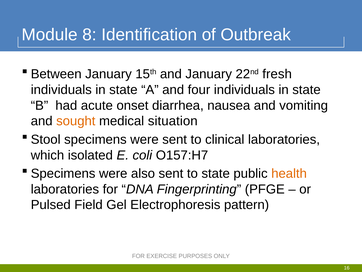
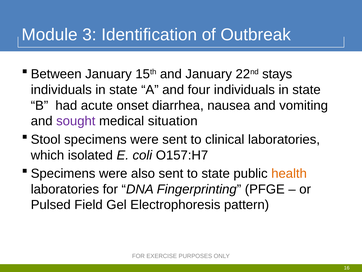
8: 8 -> 3 (89, 35)
fresh: fresh -> stays (277, 74)
sought colour: orange -> purple (76, 121)
